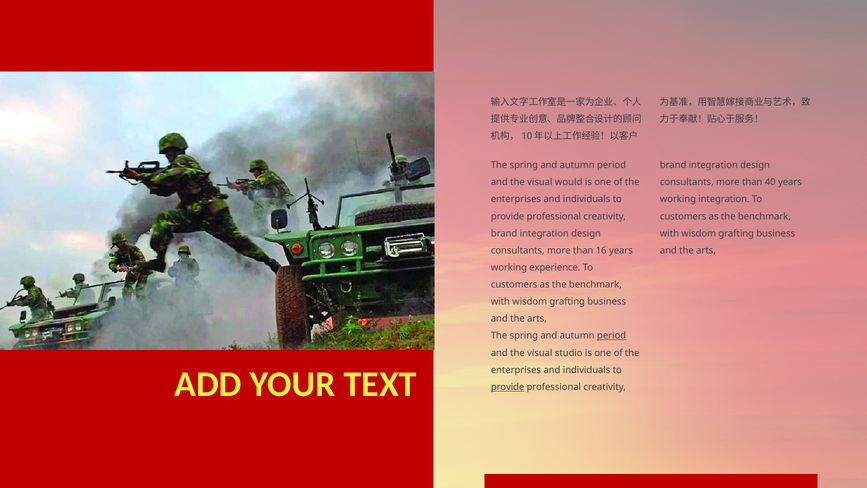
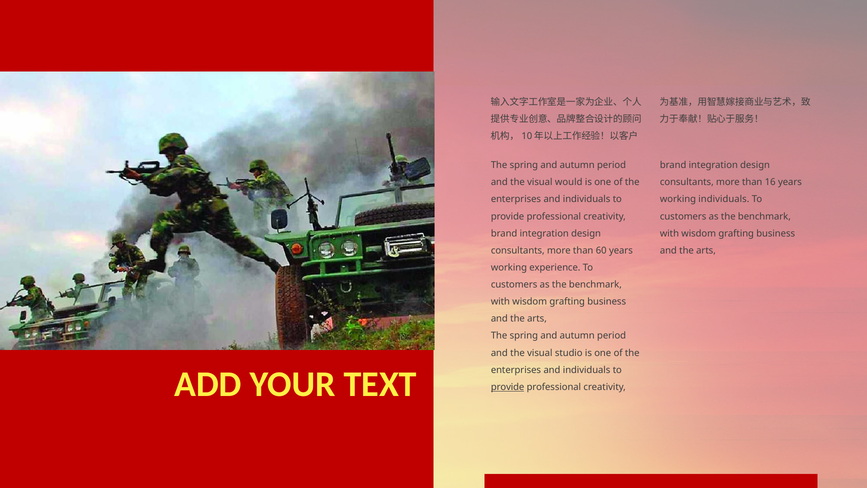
40: 40 -> 16 (770, 182)
working integration: integration -> individuals (724, 199)
16: 16 -> 60 (601, 250)
period underline: present -> none (612, 336)
